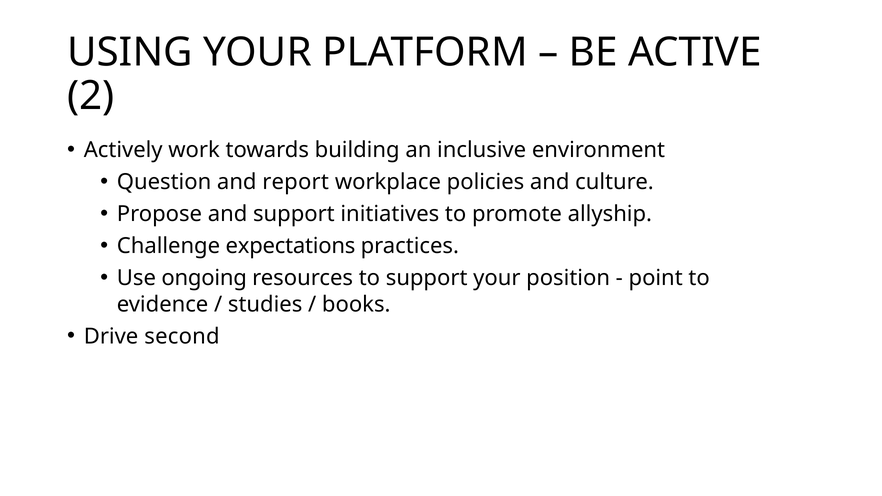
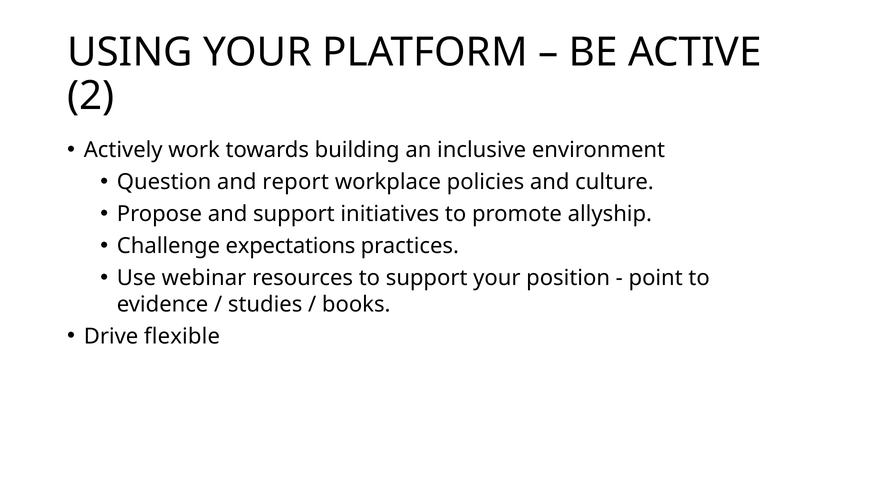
ongoing: ongoing -> webinar (204, 278)
second: second -> flexible (182, 337)
